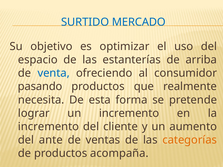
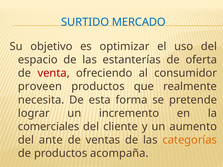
arriba: arriba -> oferta (201, 60)
venta colour: blue -> red (54, 73)
pasando: pasando -> proveen (40, 87)
incremento: incremento -> comerciales (49, 127)
